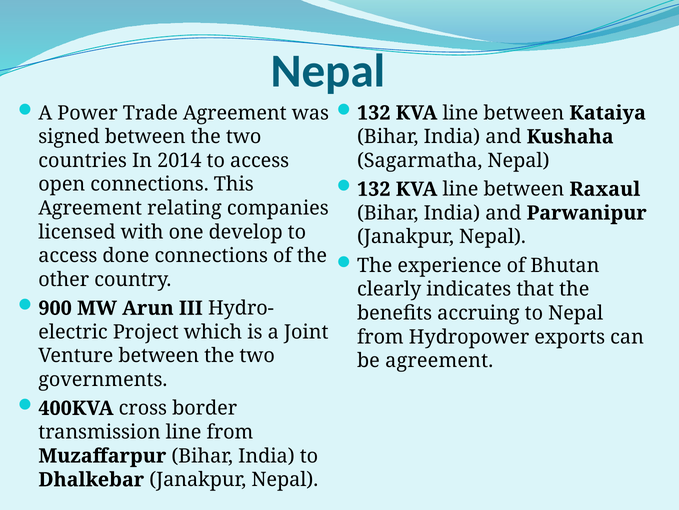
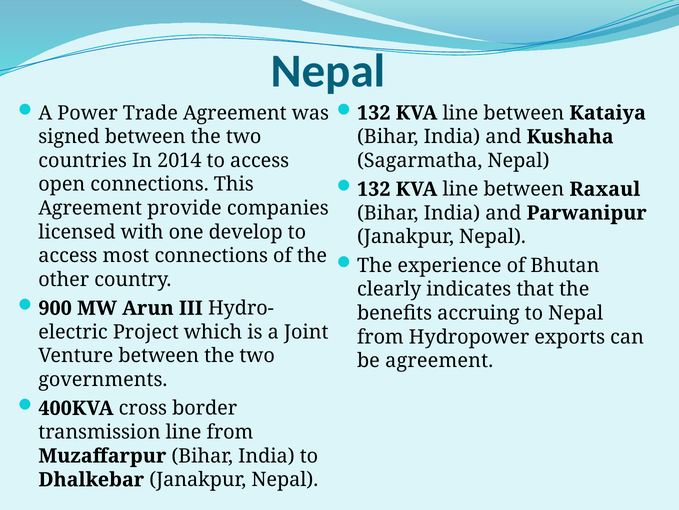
relating: relating -> provide (184, 208)
done: done -> most (126, 255)
